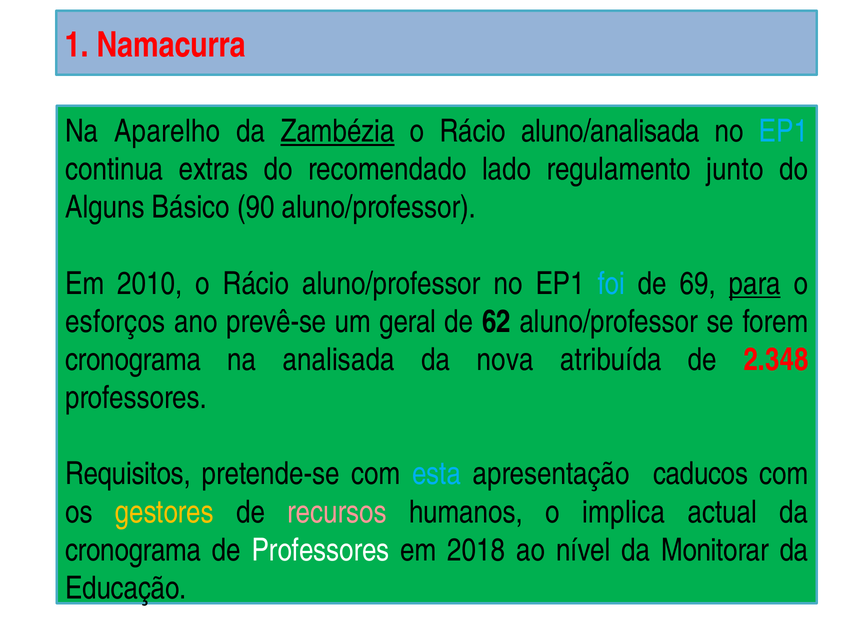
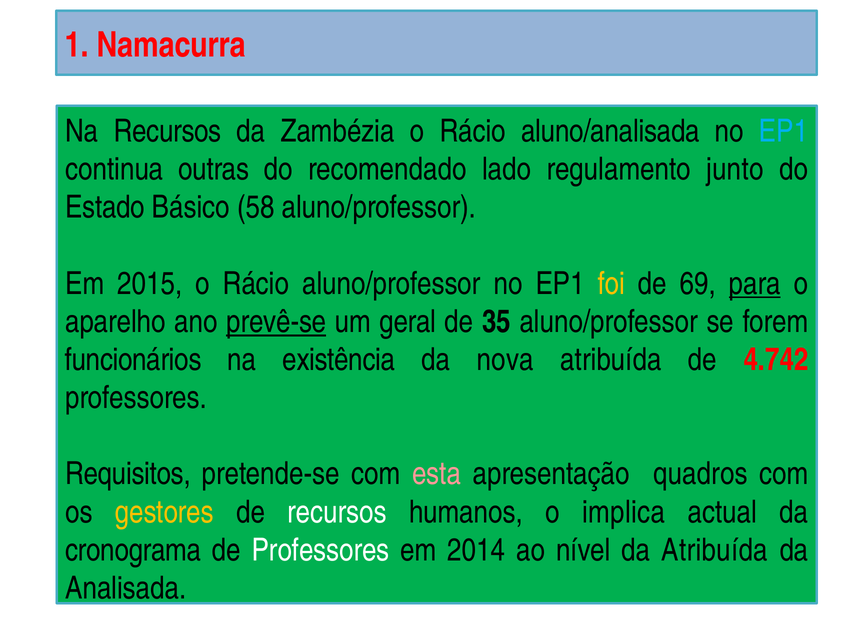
Na Aparelho: Aparelho -> Recursos (168, 131)
Zambézia underline: present -> none (338, 131)
extras: extras -> outras (214, 169)
Alguns: Alguns -> Estado (105, 207)
90: 90 -> 58 (256, 207)
2010: 2010 -> 2015 (150, 284)
foi colour: light blue -> yellow (611, 284)
esforços: esforços -> aparelho (115, 322)
prevê-se underline: none -> present (276, 322)
62: 62 -> 35 (496, 322)
cronograma: cronograma -> funcionários (133, 360)
analisada: analisada -> existência (339, 360)
2.348: 2.348 -> 4.742 (776, 360)
esta colour: light blue -> pink (437, 474)
caducos: caducos -> quadros (700, 474)
recursos colour: pink -> white (337, 512)
2018: 2018 -> 2014 (476, 550)
da Monitorar: Monitorar -> Atribuída (715, 550)
Educação: Educação -> Analisada (126, 588)
